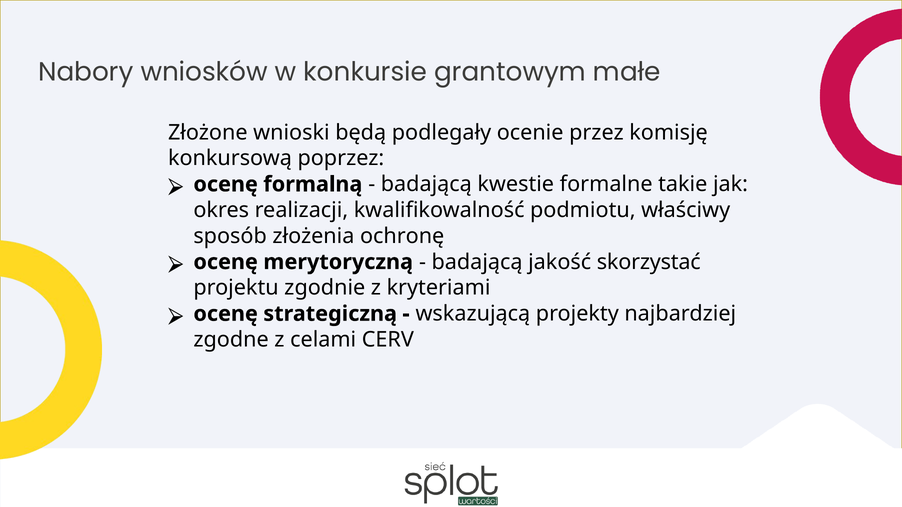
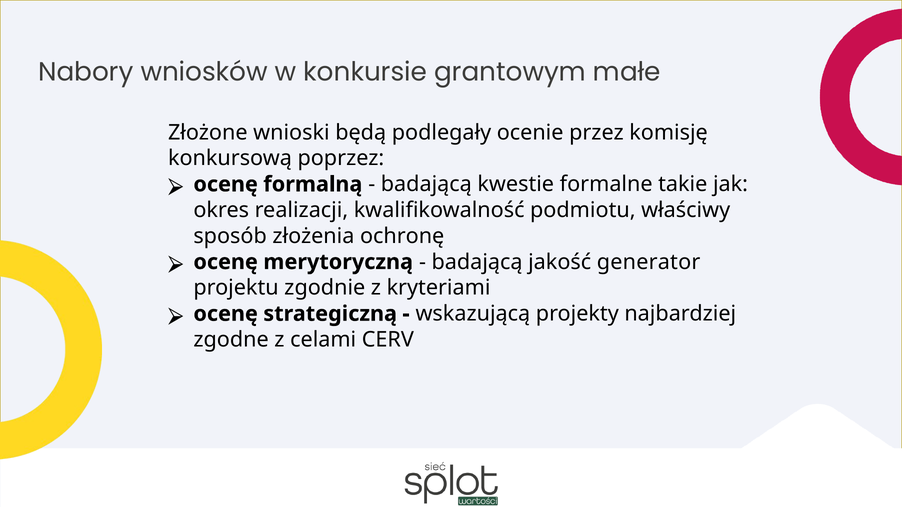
skorzystać: skorzystać -> generator (649, 262)
